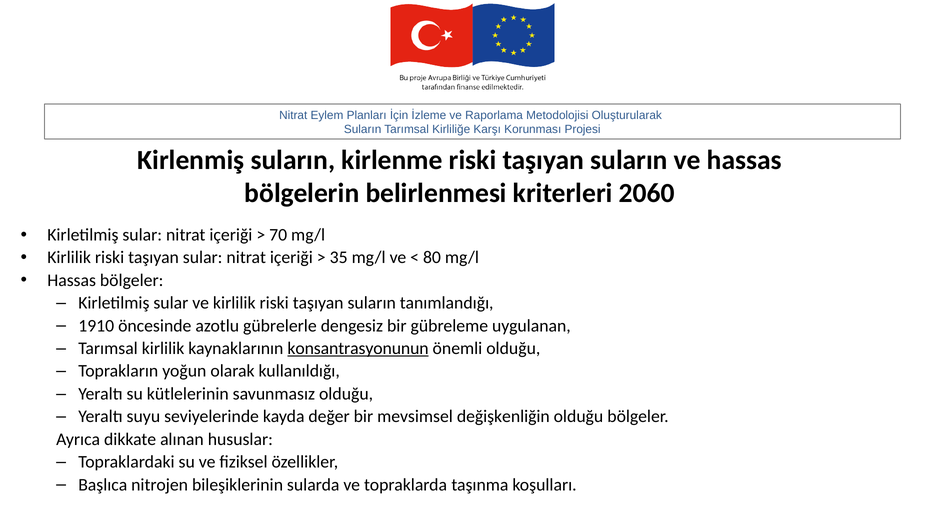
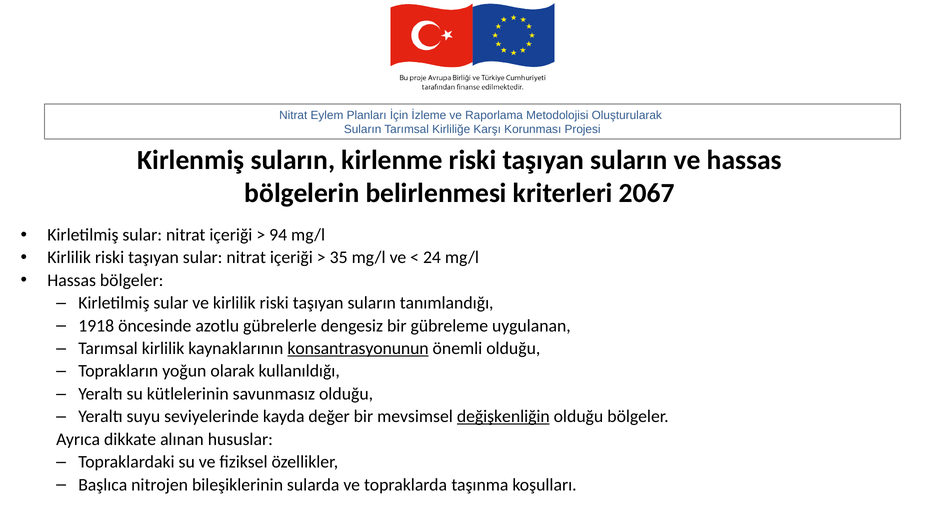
2060: 2060 -> 2067 (647, 193)
70: 70 -> 94 (278, 235)
80: 80 -> 24 (432, 257)
1910: 1910 -> 1918 (96, 325)
değişkenliğin underline: none -> present (503, 416)
